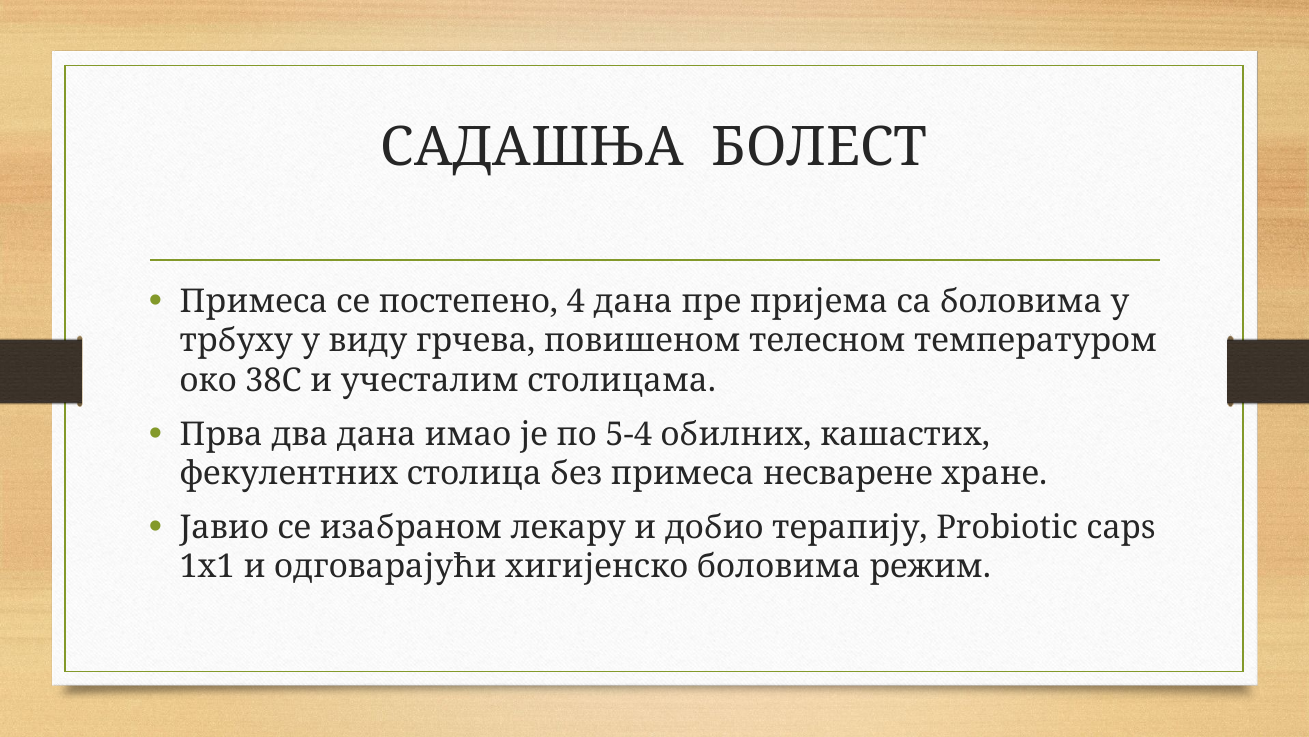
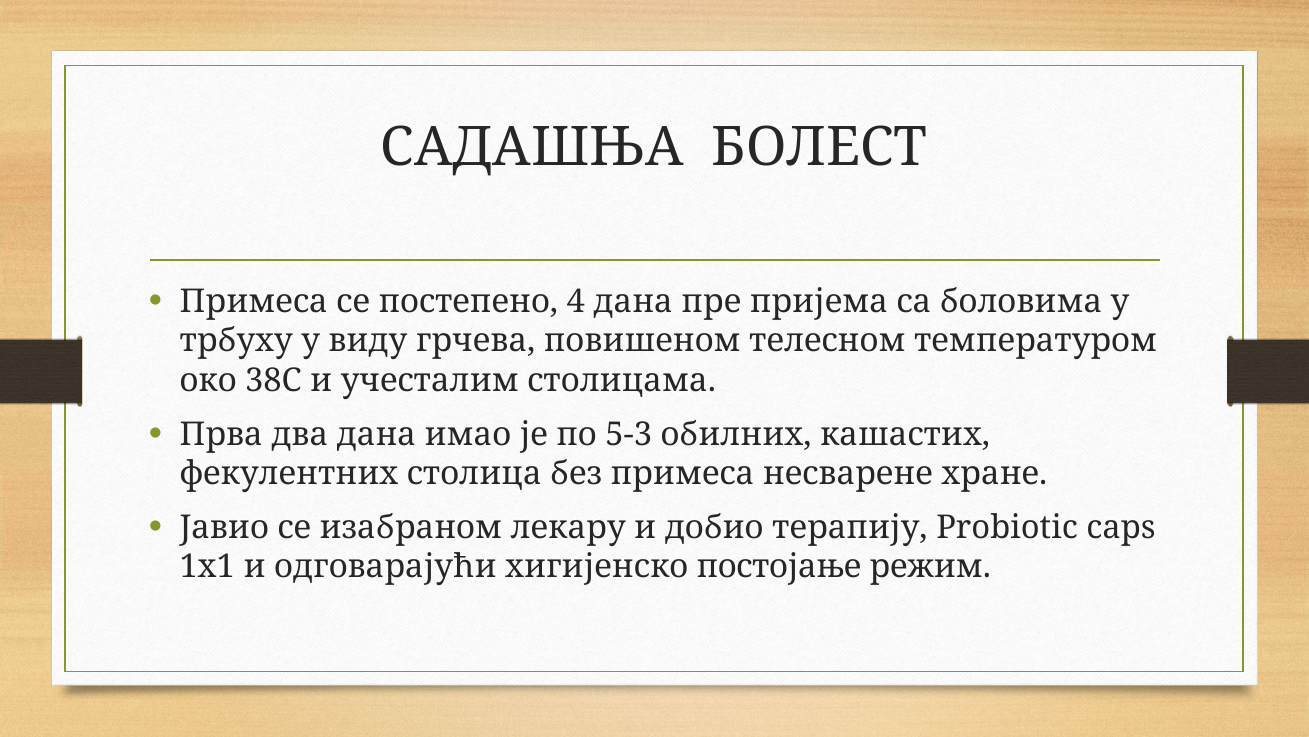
5-4: 5-4 -> 5-3 (629, 434)
хигијенско боловима: боловима -> постојање (779, 566)
